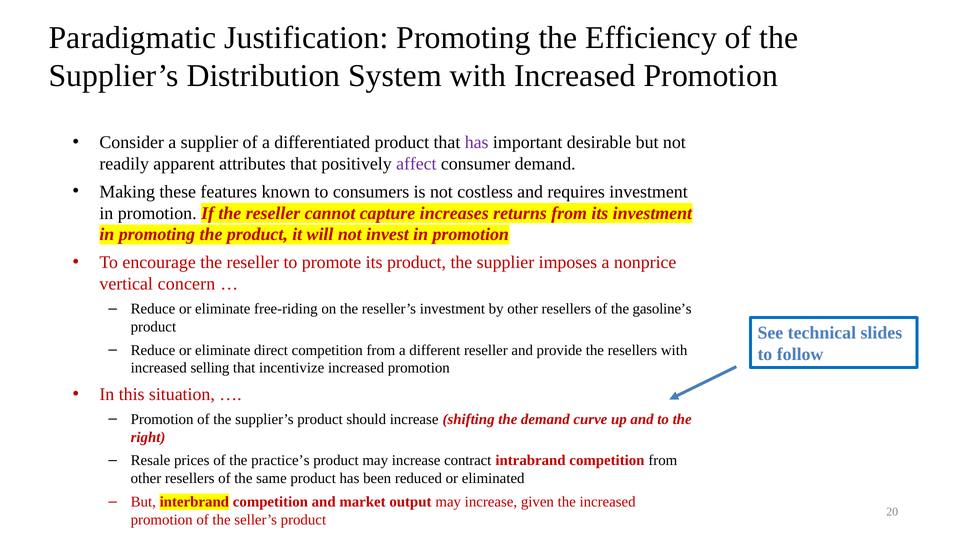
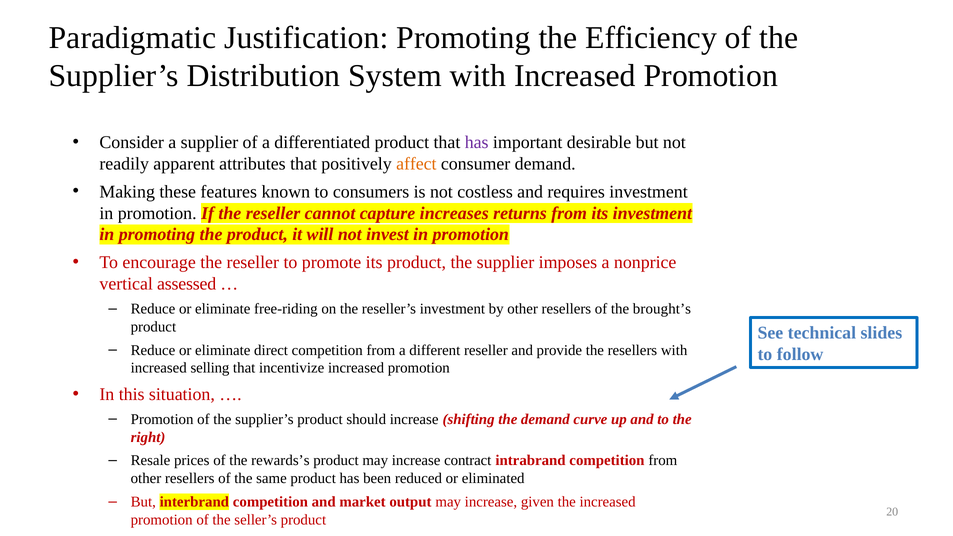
affect colour: purple -> orange (416, 164)
concern: concern -> assessed (187, 284)
gasoline’s: gasoline’s -> brought’s (662, 309)
practice’s: practice’s -> rewards’s (280, 461)
